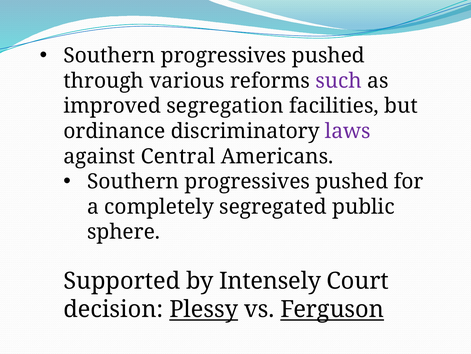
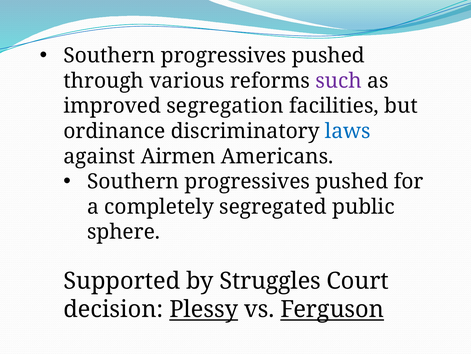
laws colour: purple -> blue (348, 131)
Central: Central -> Airmen (178, 156)
Intensely: Intensely -> Struggles (270, 280)
